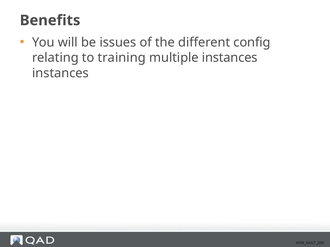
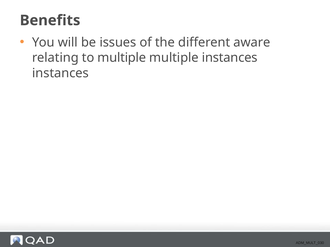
config: config -> aware (252, 42)
to training: training -> multiple (122, 58)
